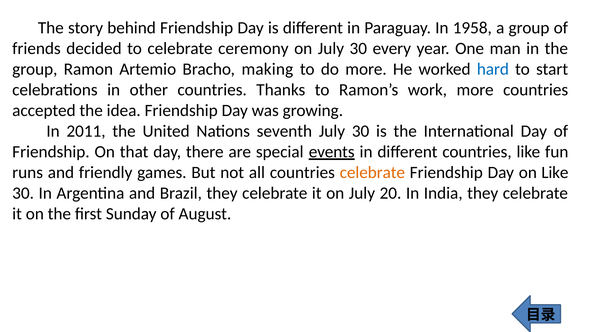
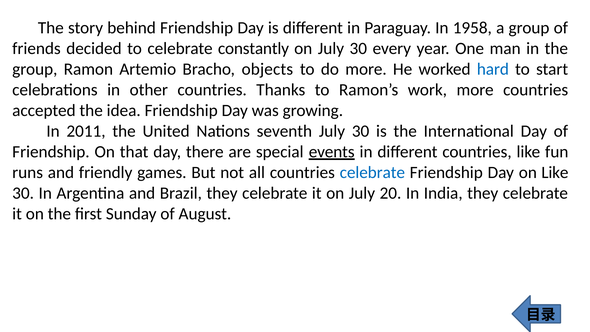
ceremony: ceremony -> constantly (253, 48)
making: making -> objects (267, 69)
celebrate colour: orange -> blue (372, 172)
